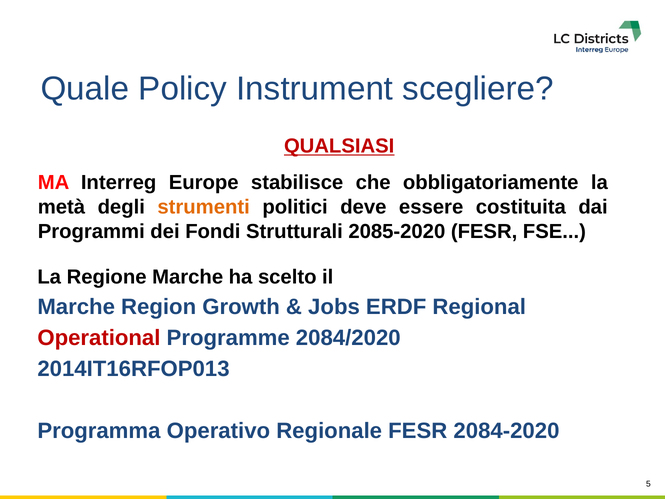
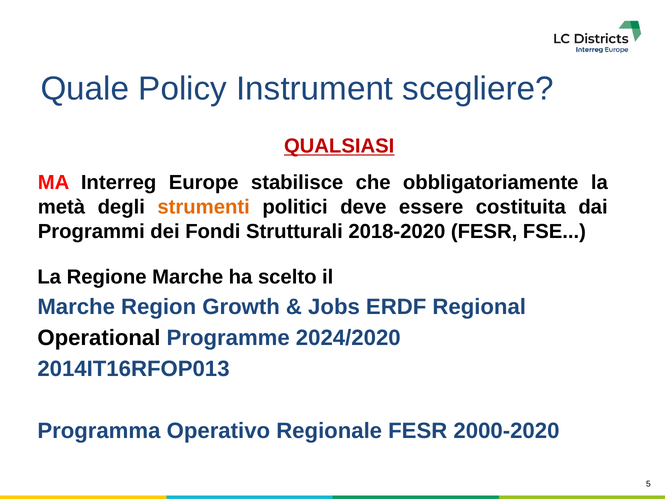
2085-2020: 2085-2020 -> 2018-2020 (397, 231)
Operational colour: red -> black (99, 338)
2084/2020: 2084/2020 -> 2024/2020 (348, 338)
2084-2020: 2084-2020 -> 2000-2020 (506, 431)
